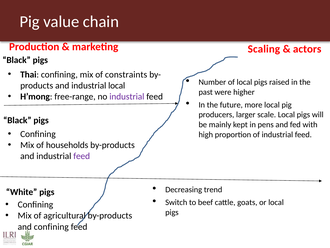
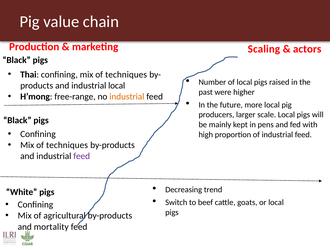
confining mix of constraints: constraints -> techniques (126, 74)
industrial colour: purple -> orange (127, 96)
households: households -> techniques (67, 145)
and confining: confining -> mortality (51, 226)
